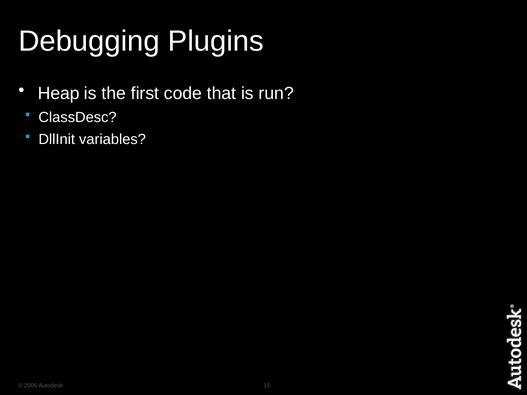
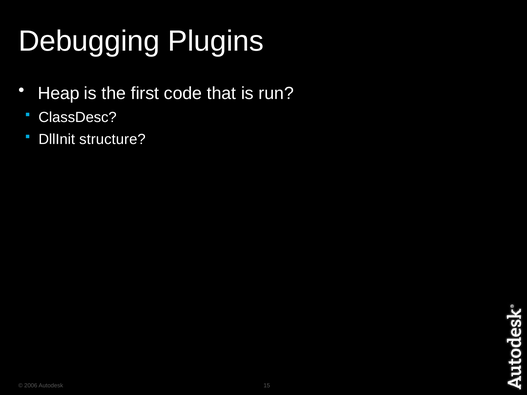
variables: variables -> structure (112, 139)
